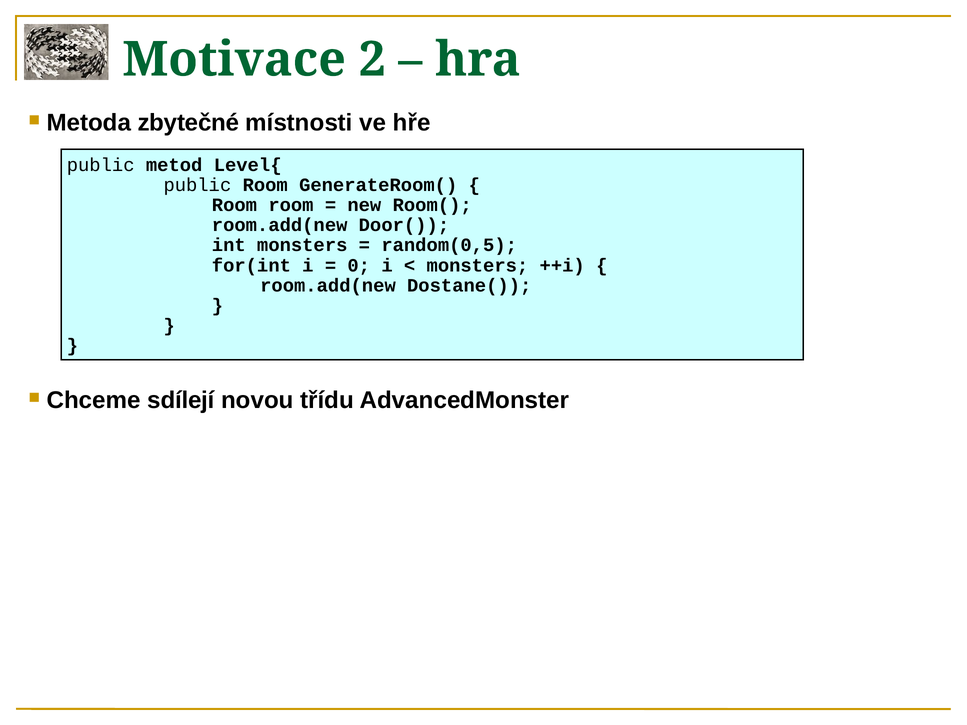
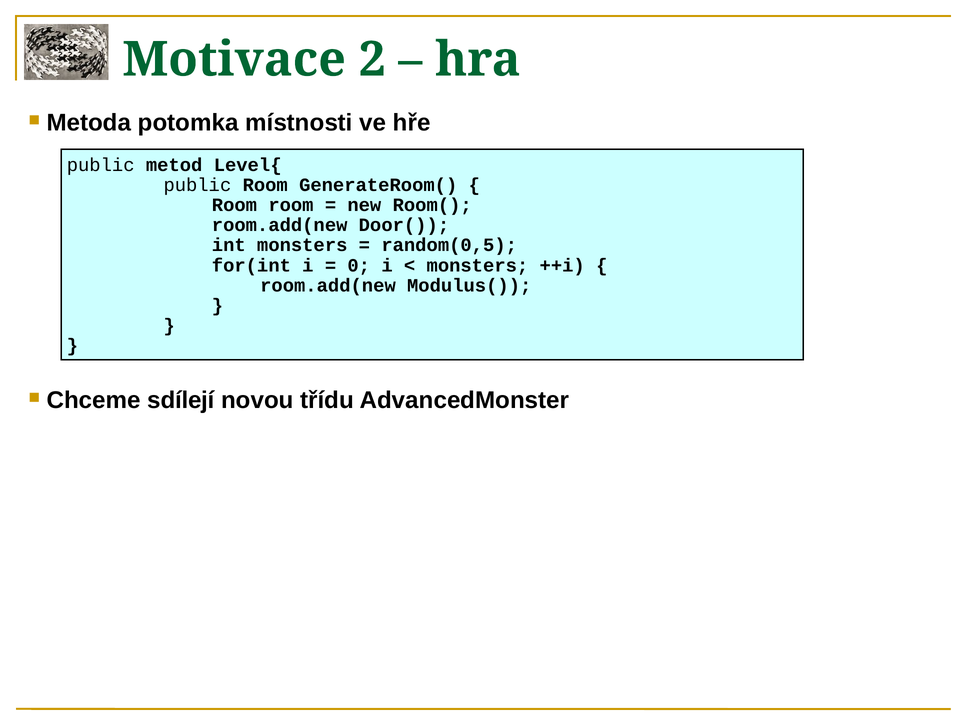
zbytečné: zbytečné -> potomka (188, 123)
Dostane(: Dostane( -> Modulus( (469, 286)
